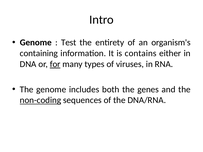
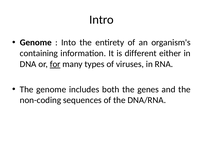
Test: Test -> Into (69, 43)
contains: contains -> different (141, 53)
non-coding underline: present -> none (40, 100)
